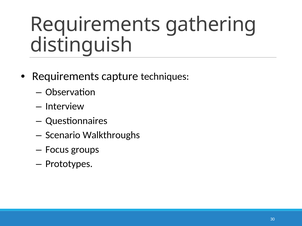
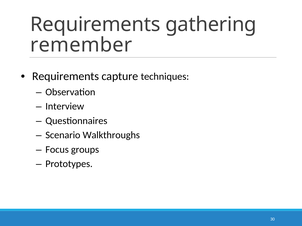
distinguish: distinguish -> remember (81, 45)
